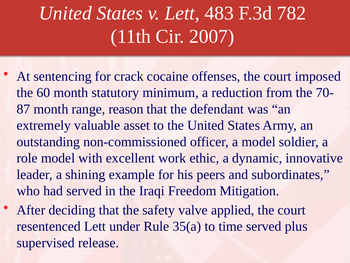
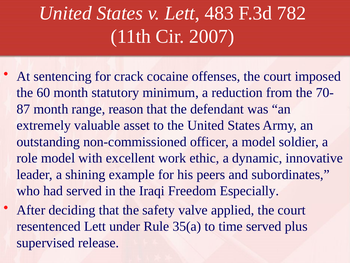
Mitigation: Mitigation -> Especially (249, 191)
